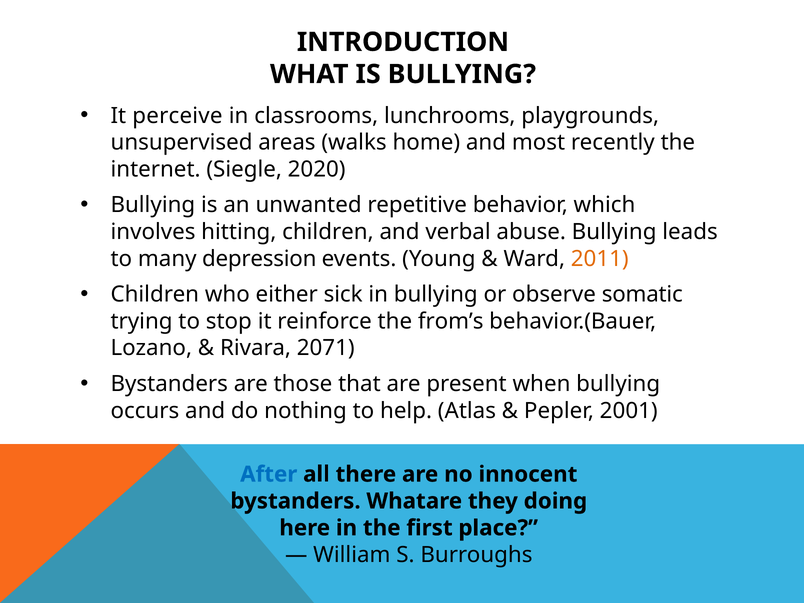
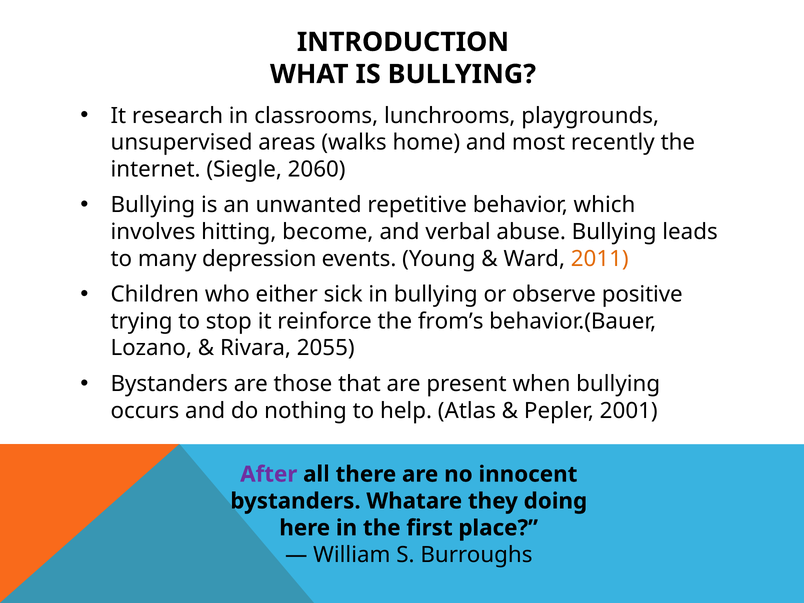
perceive: perceive -> research (178, 116)
2020: 2020 -> 2060 (317, 169)
hitting children: children -> become (328, 232)
somatic: somatic -> positive (642, 294)
2071: 2071 -> 2055 (326, 348)
After colour: blue -> purple (269, 474)
